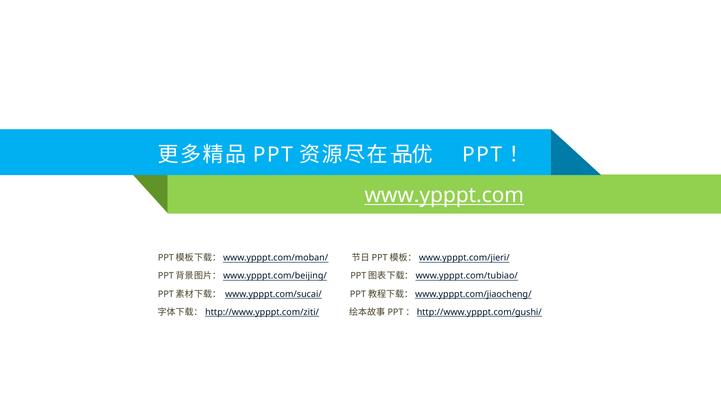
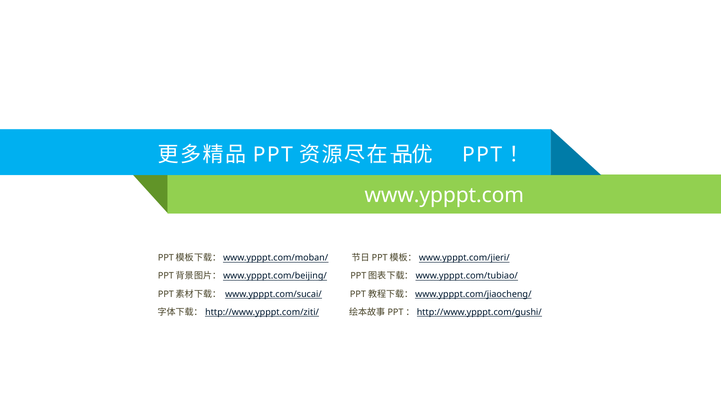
www.ypppt.com underline: present -> none (444, 195)
